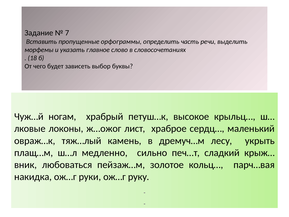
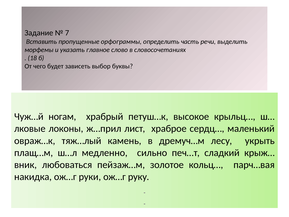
ж…ожог: ж…ожог -> ж…прил (104, 129)
